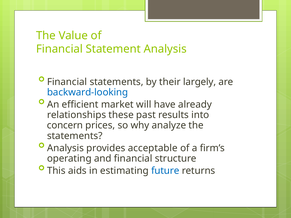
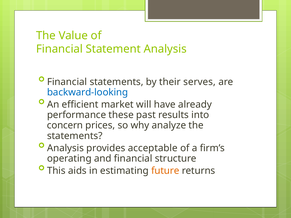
largely: largely -> serves (200, 82)
relationships: relationships -> performance (77, 115)
future colour: blue -> orange (165, 171)
